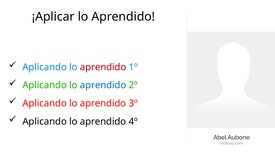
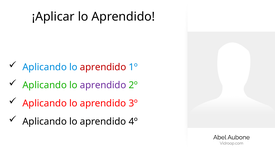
aprendido colour: blue -> purple (103, 85)
